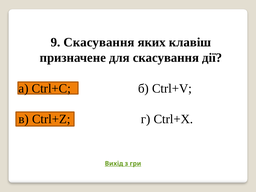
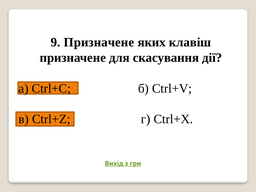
9 Скасування: Скасування -> Призначене (99, 42)
